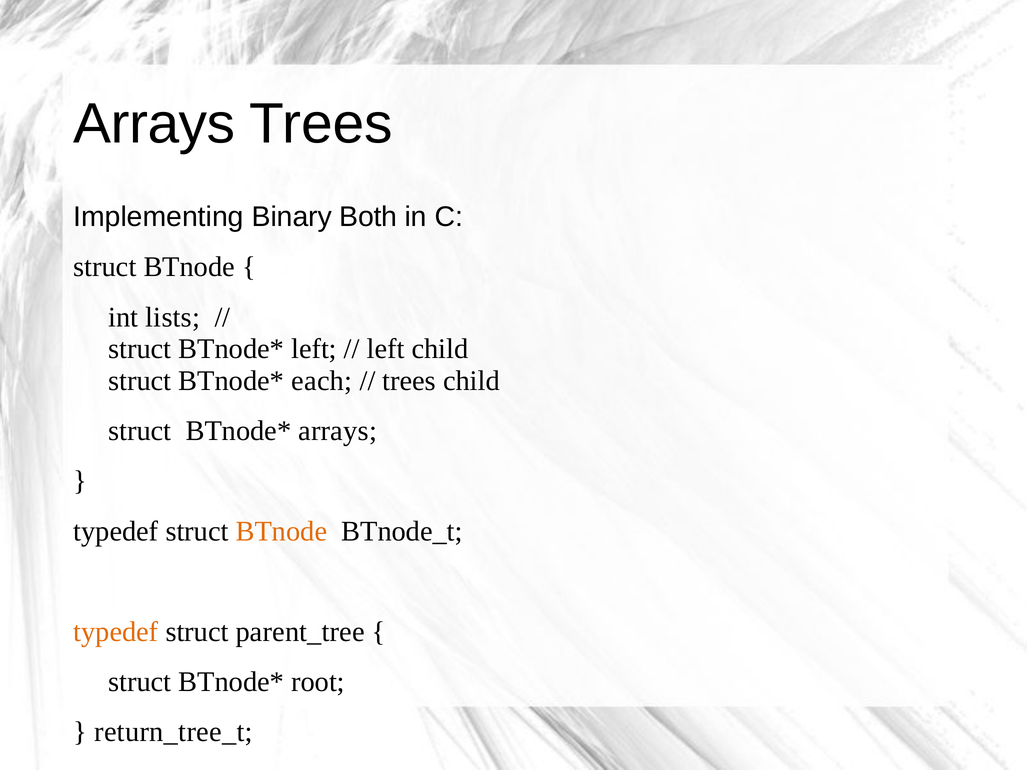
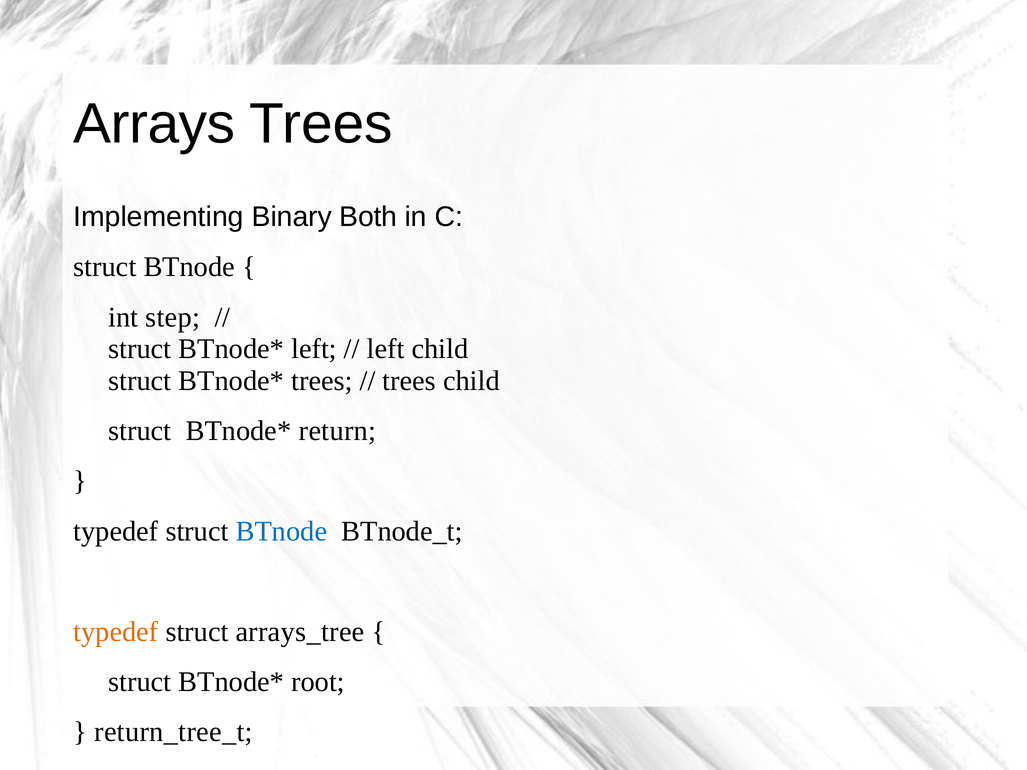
lists: lists -> step (173, 317)
each: each -> trees (322, 381)
arrays: arrays -> return (338, 431)
BTnode colour: orange -> blue (281, 531)
parent_tree: parent_tree -> arrays_tree (300, 632)
